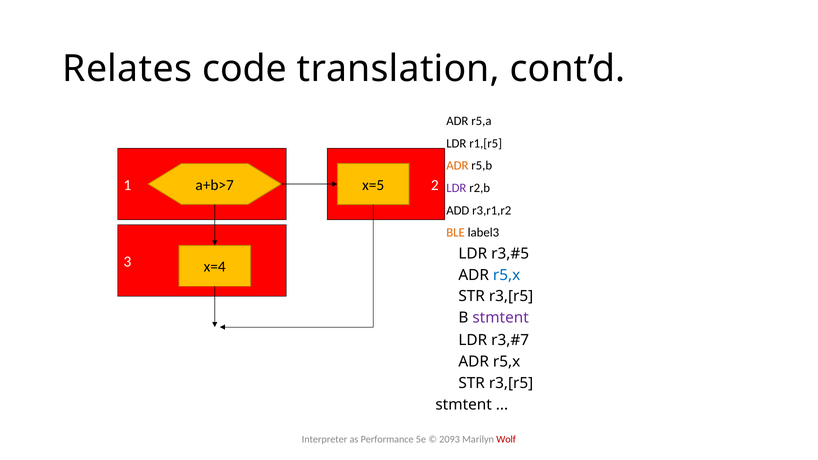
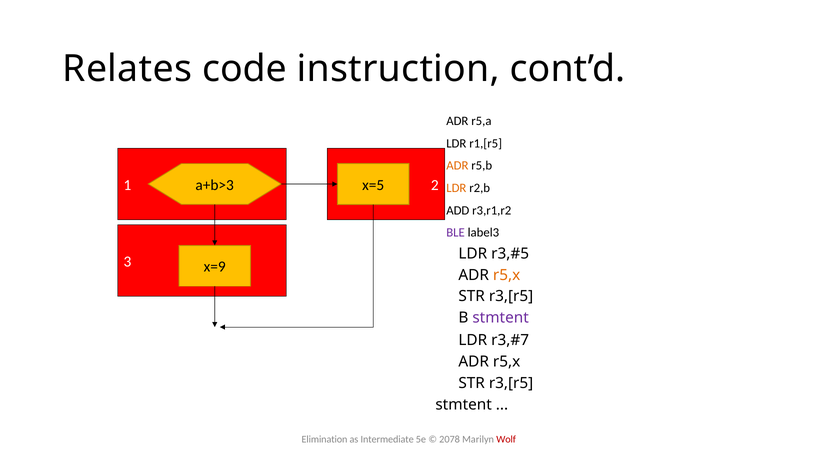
translation: translation -> instruction (398, 69)
a+b>7: a+b>7 -> a+b>3 (215, 185)
LDR colour: purple -> orange (456, 188)
BLE colour: orange -> purple (456, 233)
x=4: x=4 -> x=9 (215, 267)
r5,x colour: blue -> orange (507, 275)
Interpreter: Interpreter -> Elimination (325, 439)
Performance: Performance -> Intermediate (387, 439)
2093: 2093 -> 2078 (450, 439)
